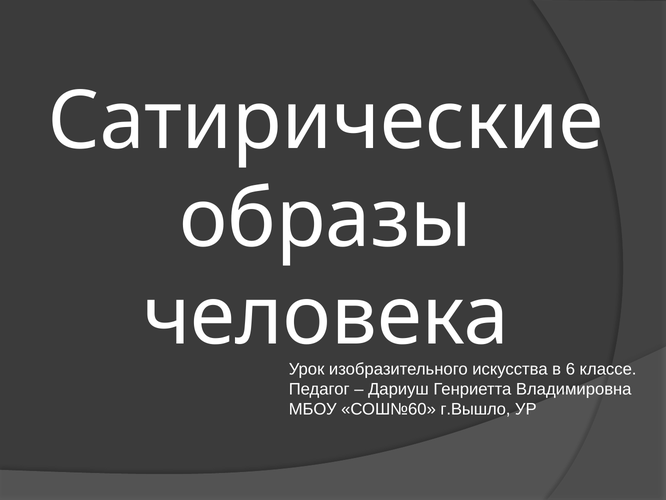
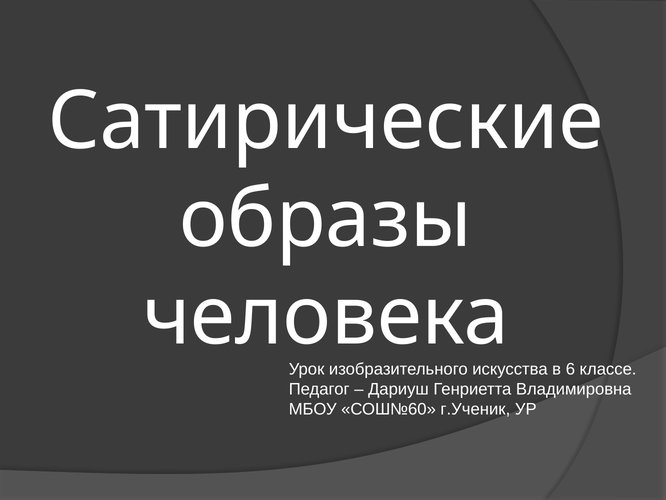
г.Вышло: г.Вышло -> г.Ученик (475, 409)
